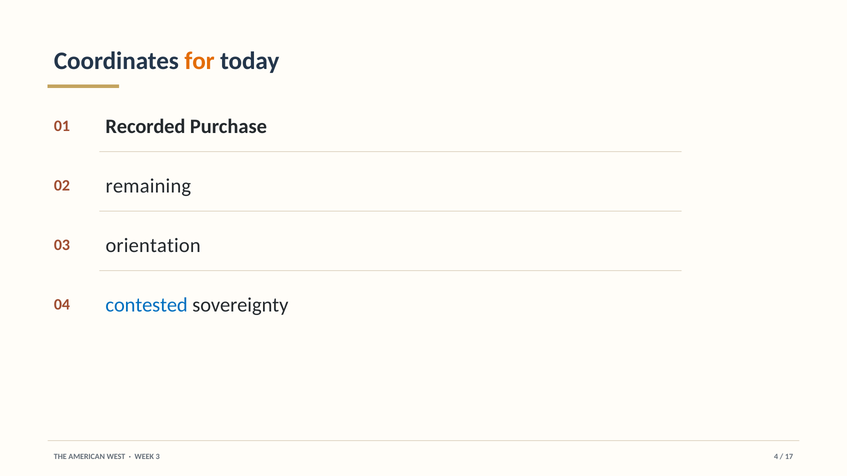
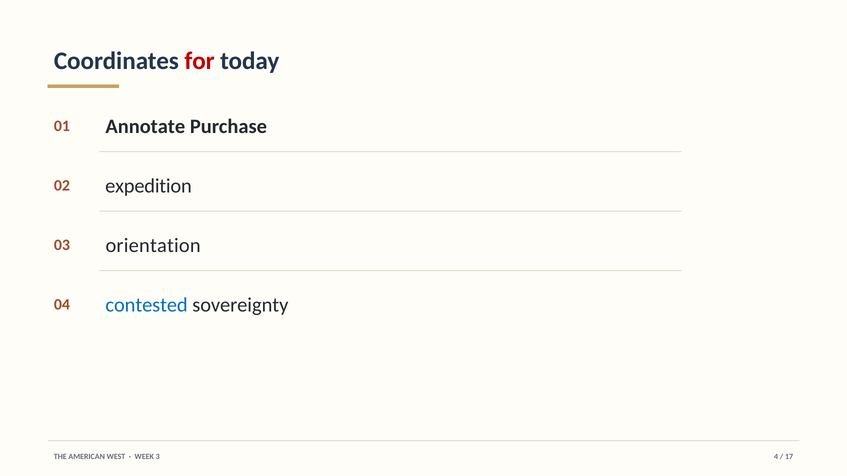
for colour: orange -> red (200, 61)
Recorded: Recorded -> Annotate (145, 127)
remaining: remaining -> expedition (149, 186)
